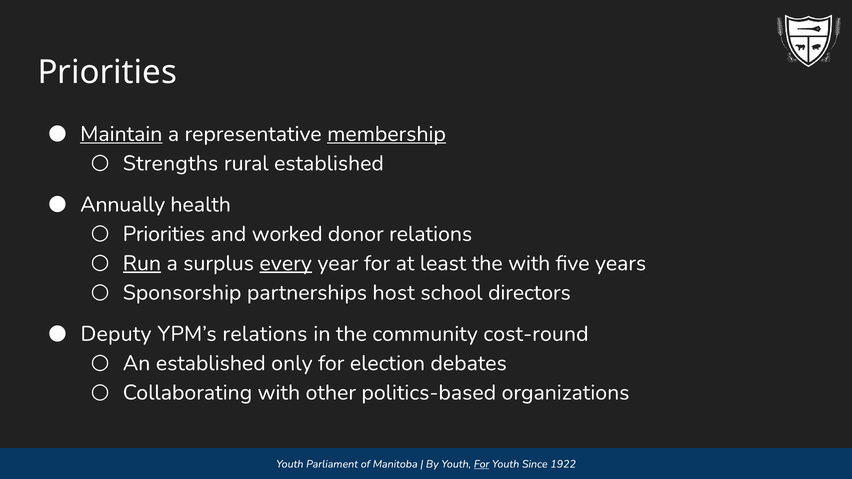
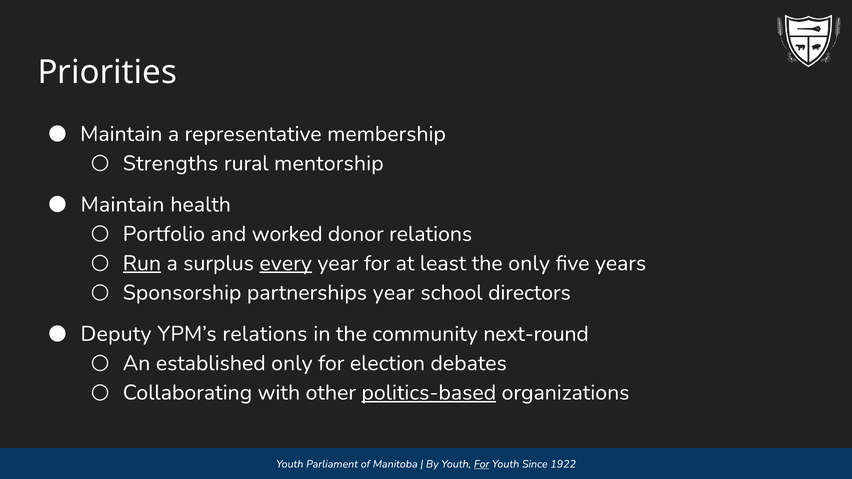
Maintain underline: present -> none (121, 134)
membership underline: present -> none (387, 134)
rural established: established -> mentorship (329, 163)
Annually: Annually -> Maintain (122, 205)
Priorities: Priorities -> Portfolio (164, 234)
the with: with -> only (529, 263)
partnerships host: host -> year (394, 293)
cost-round: cost-round -> next-round (536, 334)
politics-based underline: none -> present (429, 393)
